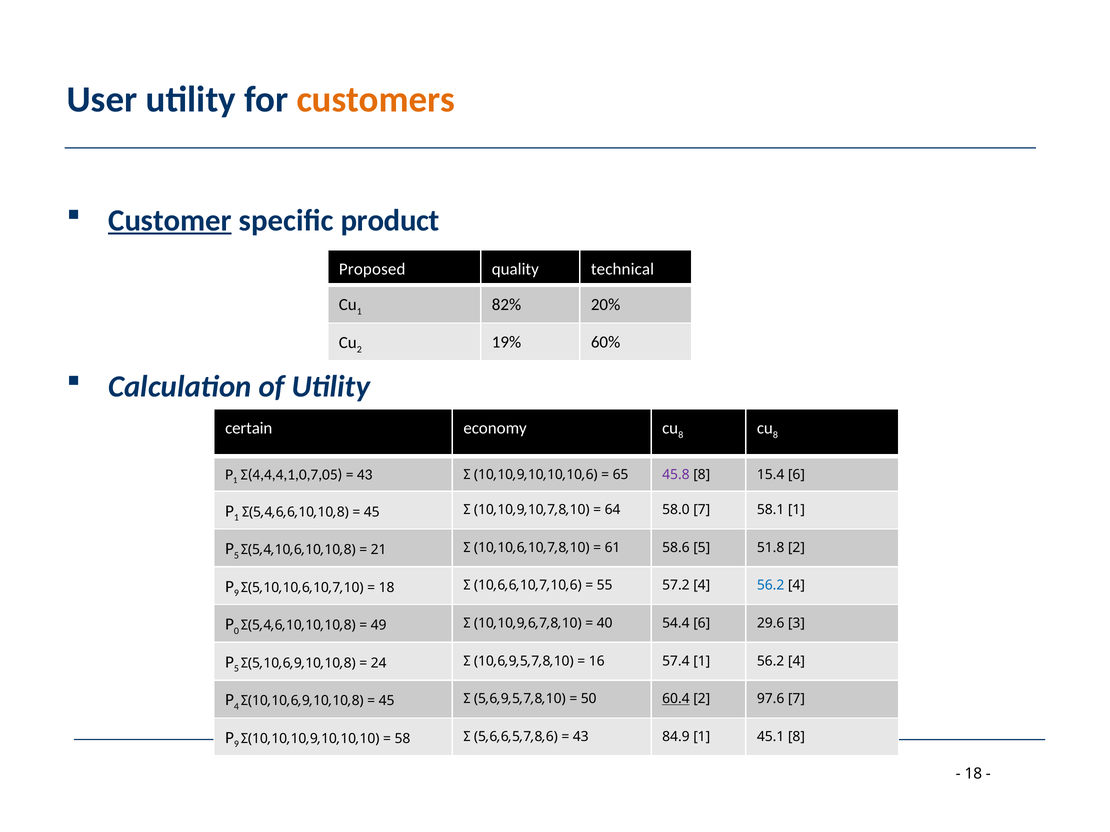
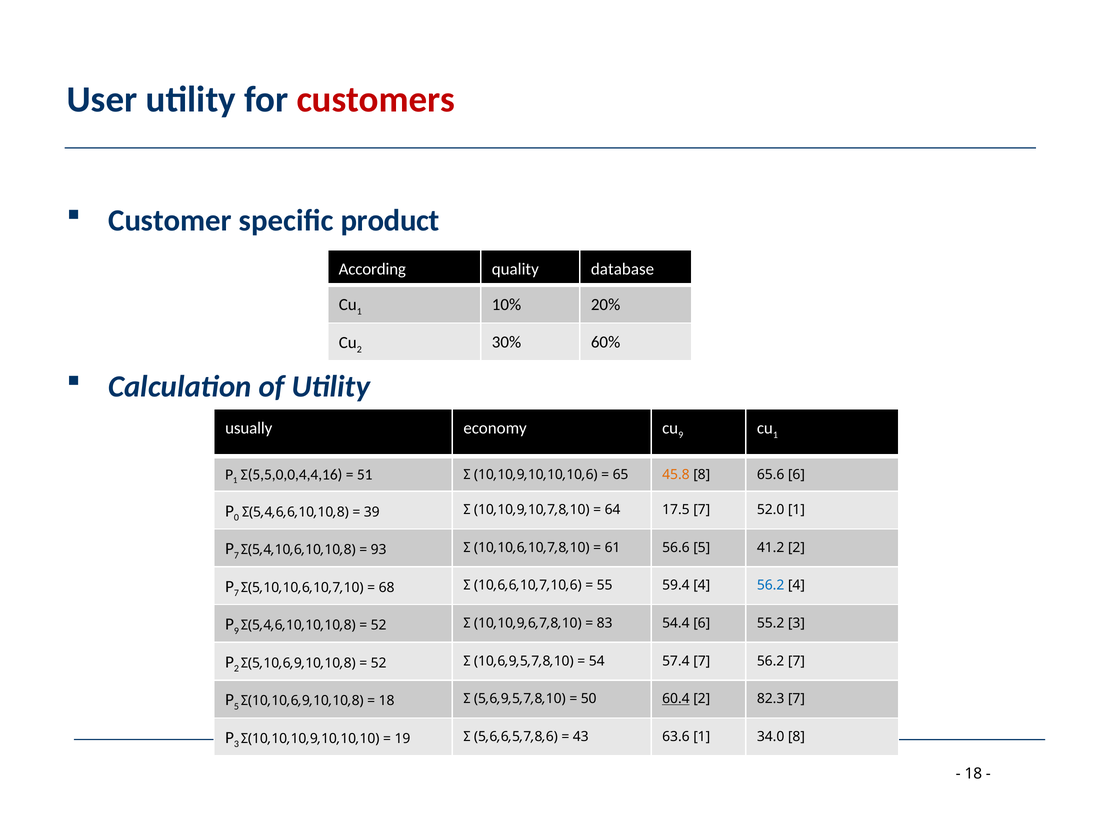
customers colour: orange -> red (376, 100)
Customer underline: present -> none (170, 220)
Proposed: Proposed -> According (372, 270)
technical: technical -> database (623, 270)
82%: 82% -> 10% (507, 305)
19%: 19% -> 30% (507, 343)
certain: certain -> usually (249, 428)
8: 8 -> 9 (681, 435)
8: 8 -> 1 (775, 435)
Σ(4,4,4,1,0,7,05: Σ(4,4,4,1,0,7,05 -> Σ(5,5,0,0,4,4,16 (292, 475)
43: 43 -> 51 (365, 475)
45.8 colour: purple -> orange (676, 475)
15.4: 15.4 -> 65.6 (771, 475)
1: 1 -> 0 (236, 518)
45: 45 -> 39 (372, 512)
58.0: 58.0 -> 17.5 (676, 510)
58.1: 58.1 -> 52.0 (771, 510)
5: 5 -> 7 (236, 556)
21: 21 -> 93 (379, 550)
58.6: 58.6 -> 56.6 (676, 548)
51.8: 51.8 -> 41.2 (771, 548)
9: 9 -> 7 (236, 593)
18: 18 -> 68 (387, 588)
57.2: 57.2 -> 59.4 (676, 586)
0: 0 -> 9 (236, 631)
49: 49 -> 52 (379, 626)
40: 40 -> 83 (605, 624)
29.6: 29.6 -> 55.2 (771, 624)
5: 5 -> 2 (236, 669)
24: 24 -> 52 (379, 663)
16: 16 -> 54 (597, 661)
57.4 1: 1 -> 7 (702, 661)
4: 4 -> 7 (796, 661)
4: 4 -> 5 (236, 707)
45: 45 -> 18 (387, 701)
97.6: 97.6 -> 82.3 (771, 699)
9: 9 -> 3 (236, 745)
58: 58 -> 19 (402, 739)
84.9: 84.9 -> 63.6 (676, 737)
45.1: 45.1 -> 34.0 (771, 737)
